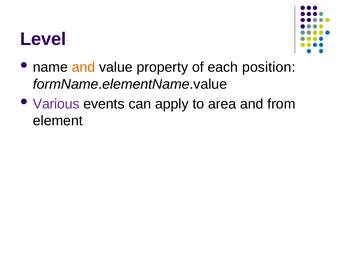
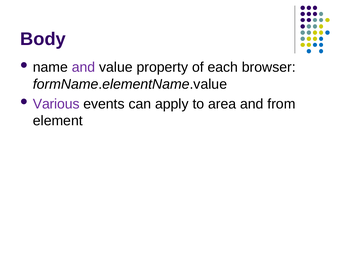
Level: Level -> Body (43, 39)
and colour: orange -> purple (84, 67)
position: position -> browser (269, 67)
